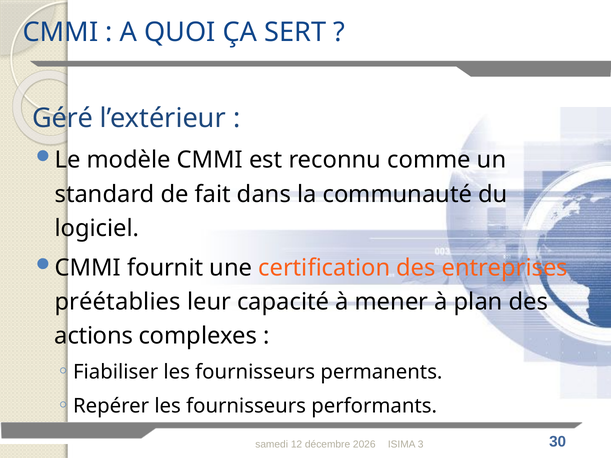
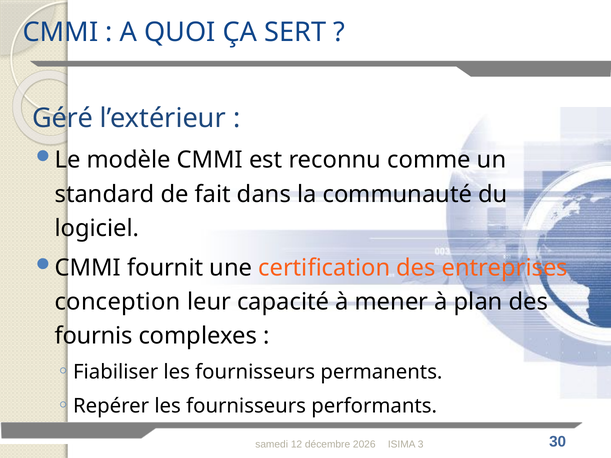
préétablies: préétablies -> conception (118, 302)
actions: actions -> fournis (94, 336)
